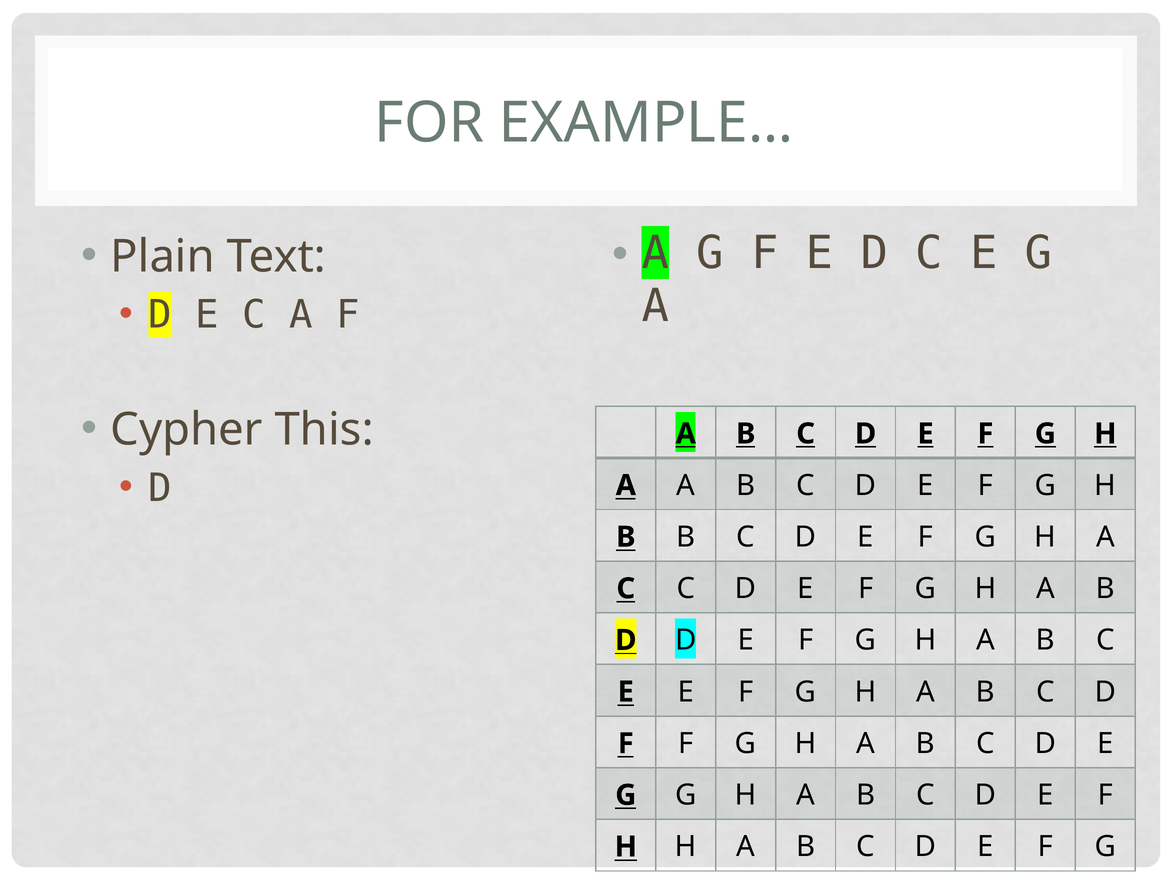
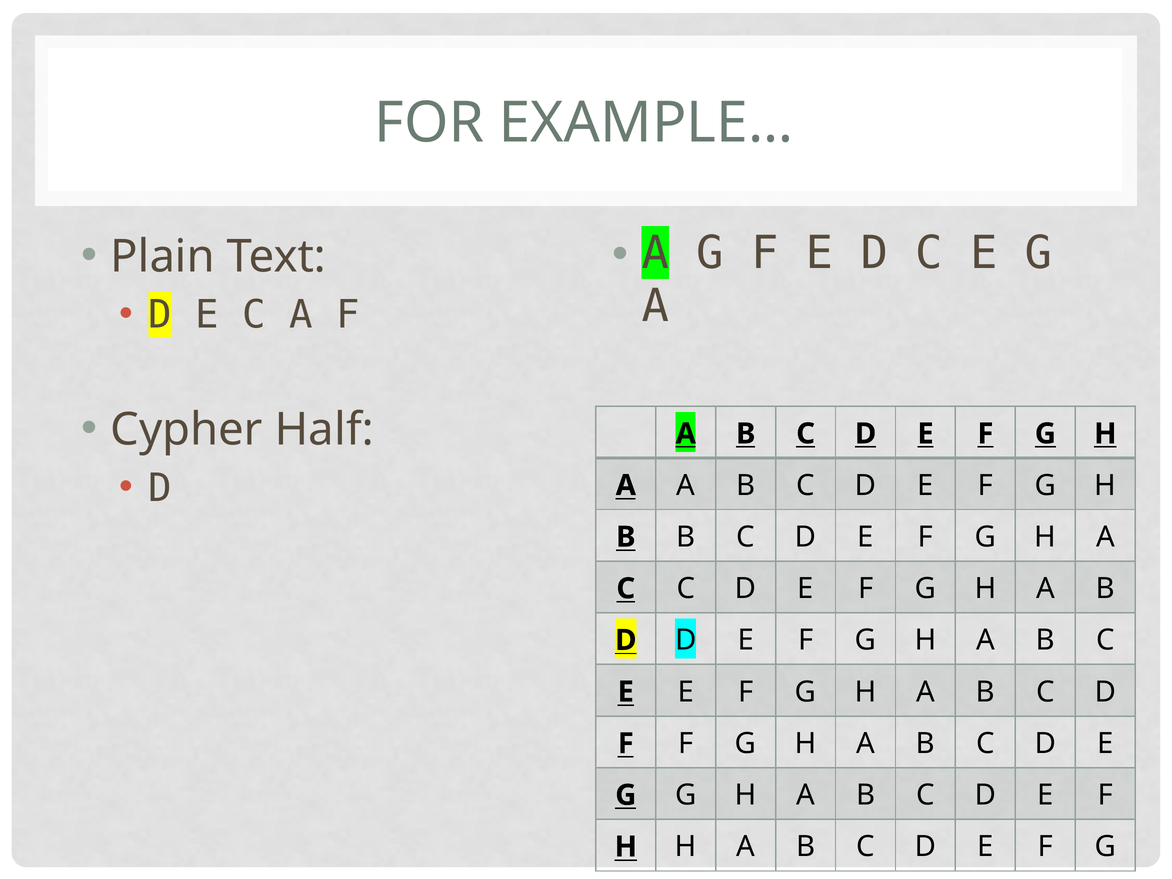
This: This -> Half (324, 430)
